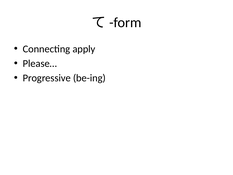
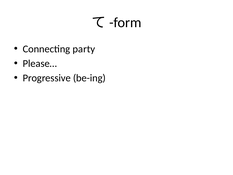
apply: apply -> party (84, 49)
